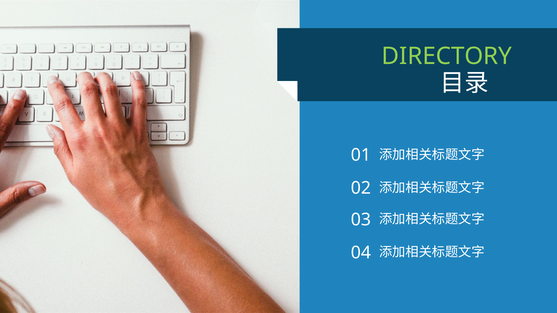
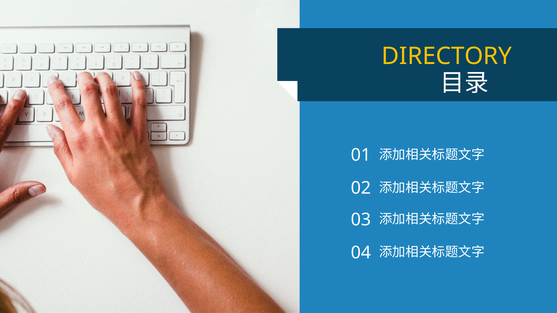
DIRECTORY colour: light green -> yellow (447, 56)
